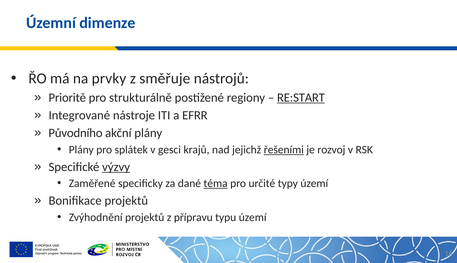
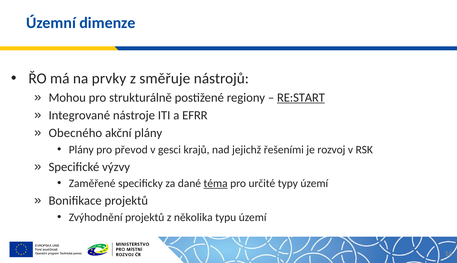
Prioritě: Prioritě -> Mohou (67, 98)
Původního: Původního -> Obecného (75, 133)
splátek: splátek -> převod (131, 150)
řešeními underline: present -> none (284, 150)
výzvy underline: present -> none (116, 167)
přípravu: přípravu -> několika (193, 217)
